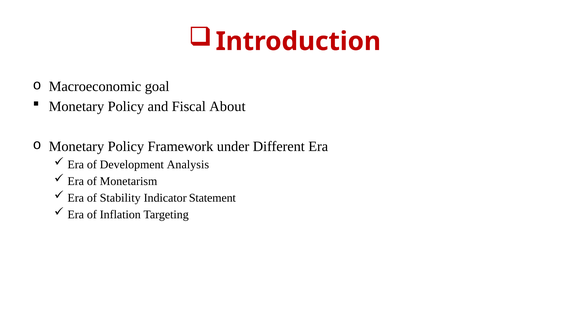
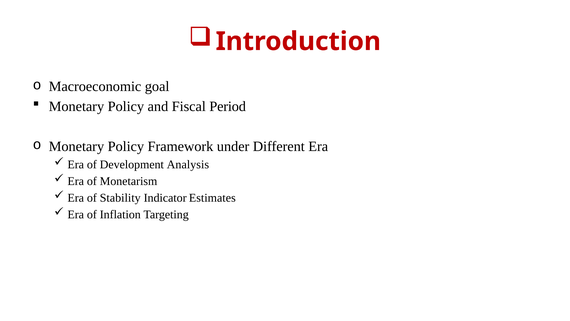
About: About -> Period (228, 106)
Statement: Statement -> Estimates (212, 198)
